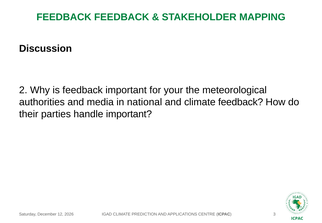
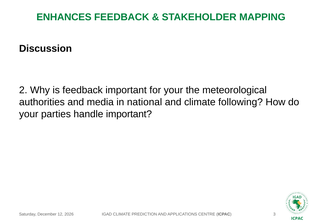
FEEDBACK: FEEDBACK -> ENHANCES (64, 17)
climate feedback: feedback -> following (241, 102)
their: their -> your (29, 114)
